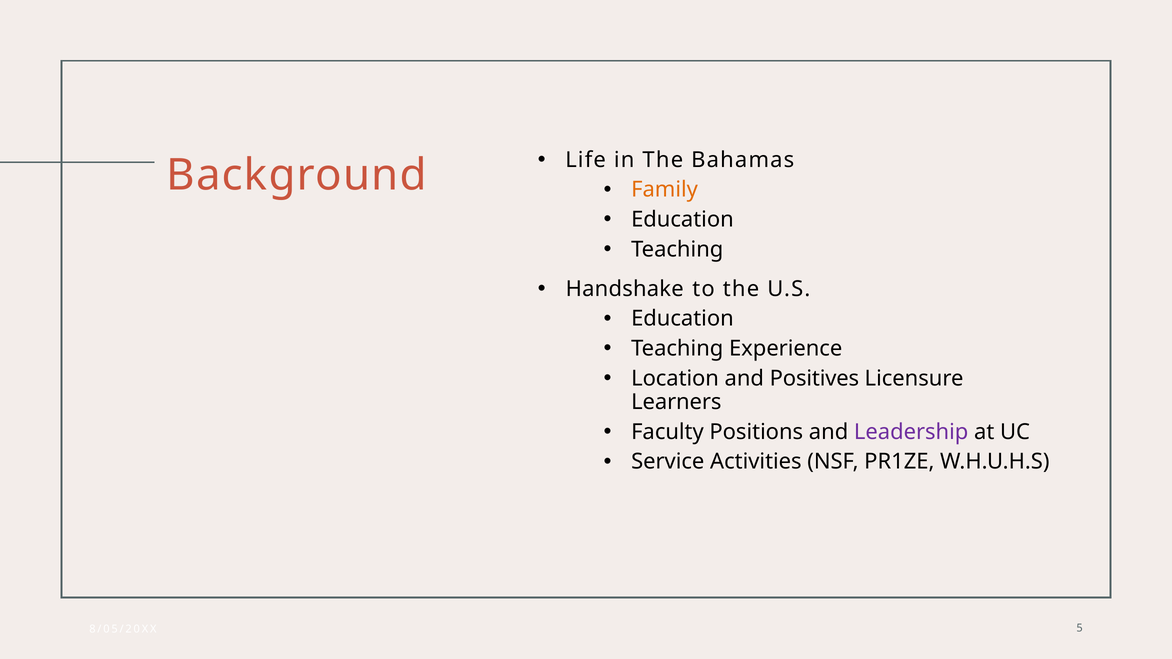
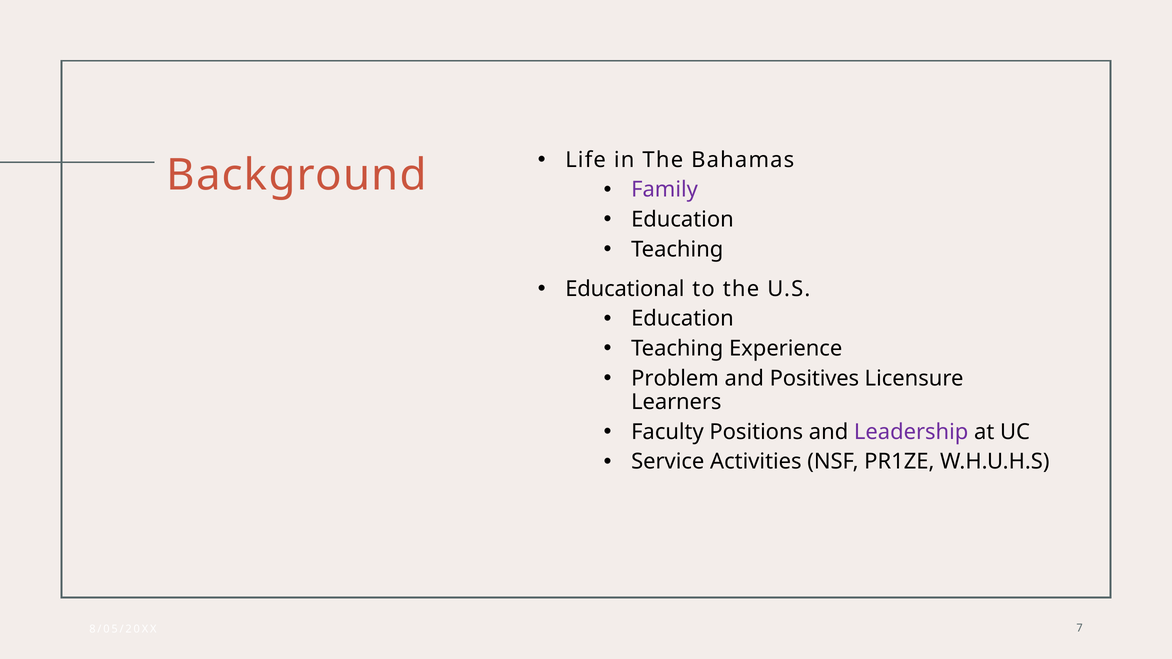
Family colour: orange -> purple (665, 190)
Handshake: Handshake -> Educational (625, 289)
Location: Location -> Problem (675, 378)
5: 5 -> 7 (1080, 628)
